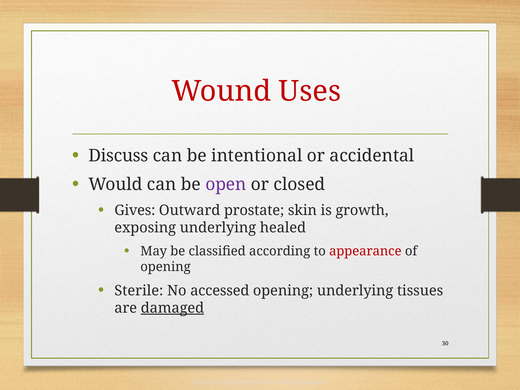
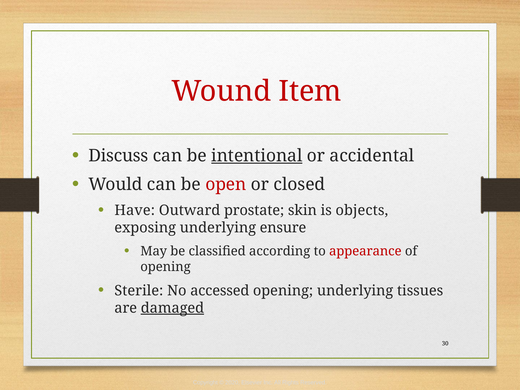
Uses: Uses -> Item (310, 91)
intentional underline: none -> present (257, 156)
open colour: purple -> red (226, 184)
Gives: Gives -> Have (135, 211)
growth: growth -> objects (362, 211)
healed: healed -> ensure (283, 228)
